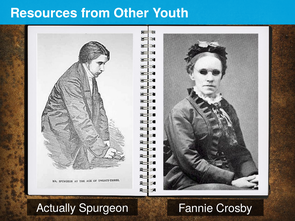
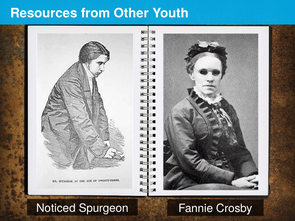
Actually: Actually -> Noticed (56, 208)
